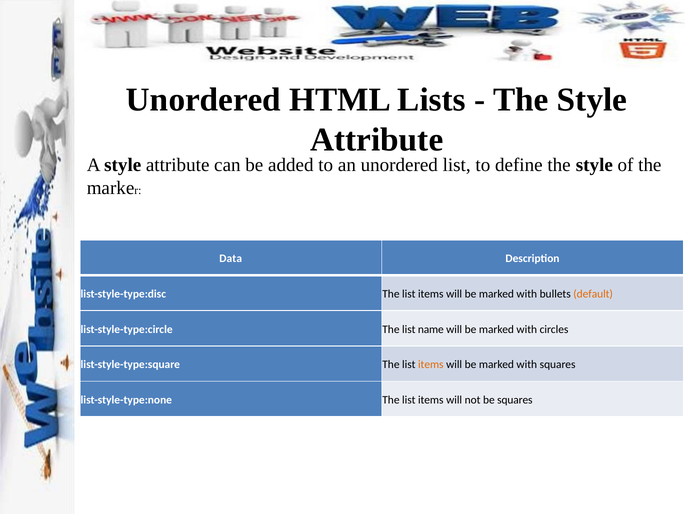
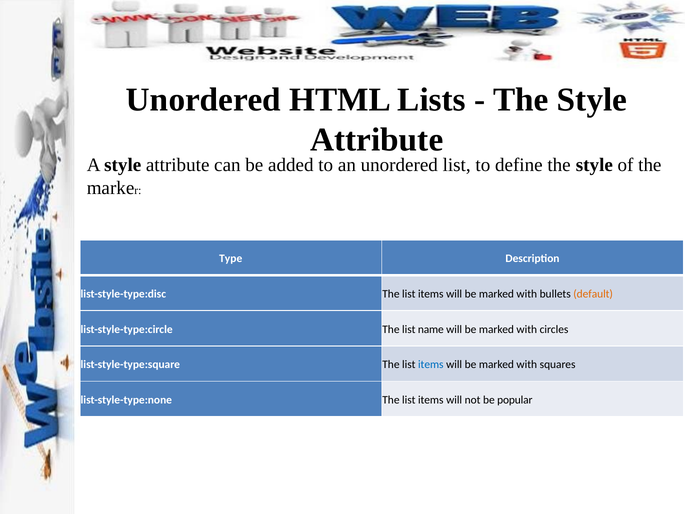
Data: Data -> Type (231, 259)
items colour: orange -> blue (431, 365)
be squares: squares -> popular (515, 400)
